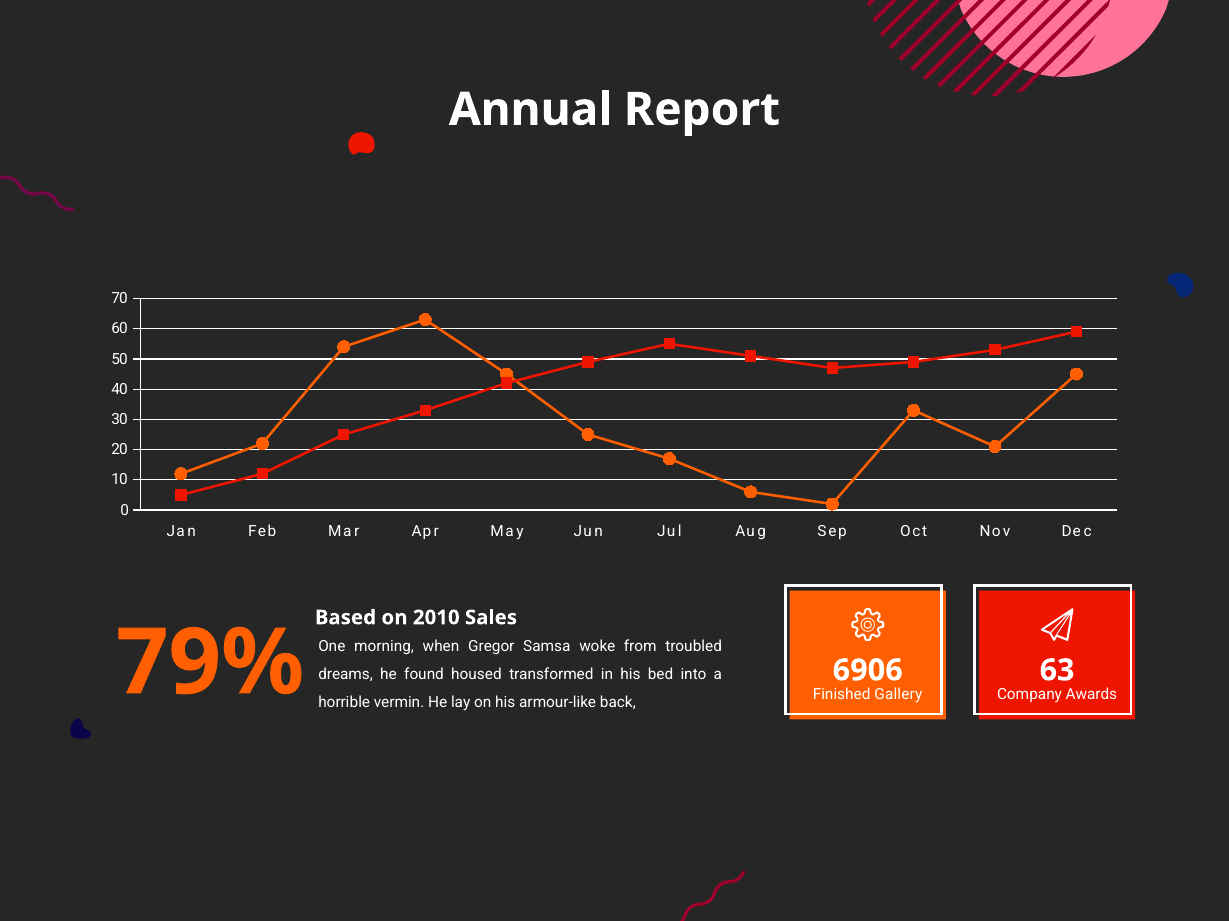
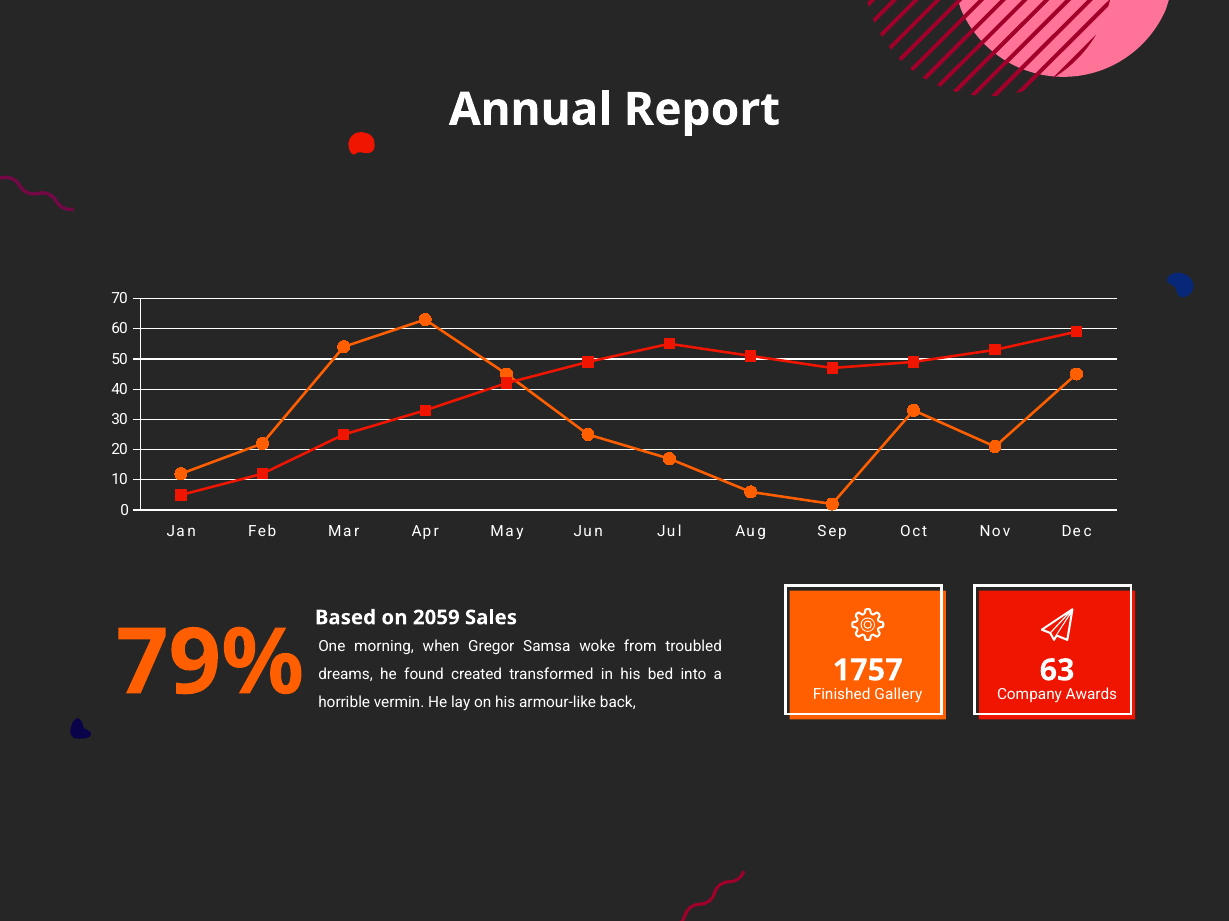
2010: 2010 -> 2059 (436, 618)
6906: 6906 -> 1757 (868, 671)
housed: housed -> created (477, 675)
